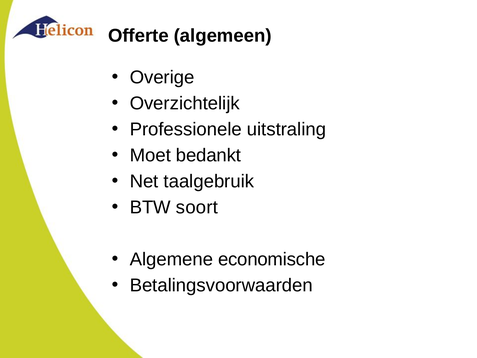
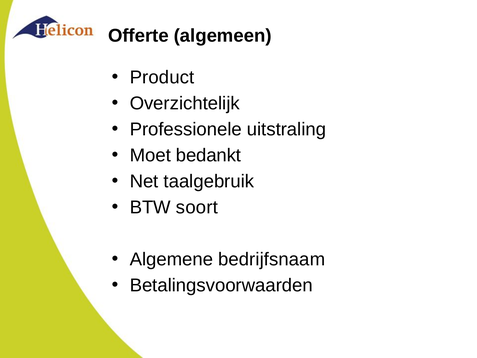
Overige: Overige -> Product (162, 77)
economische: economische -> bedrijfsnaam (272, 259)
